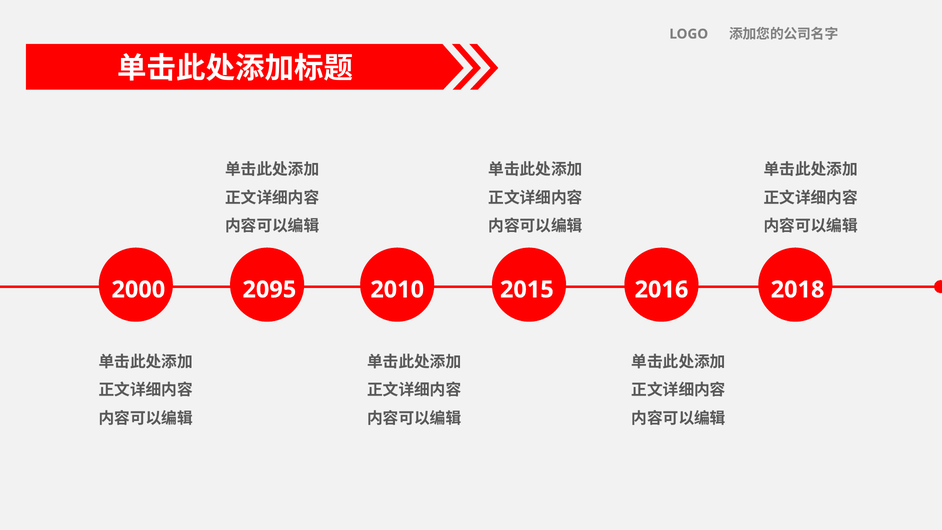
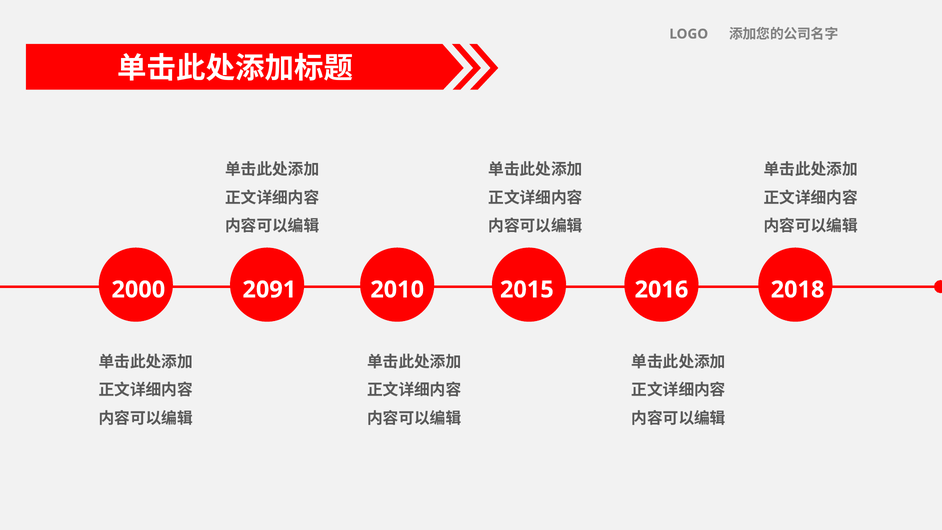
2095: 2095 -> 2091 (269, 290)
